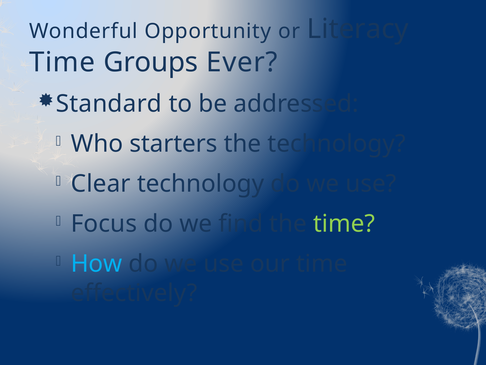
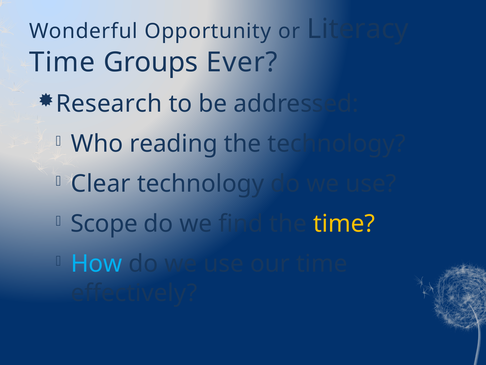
Standard: Standard -> Research (109, 104)
starters: starters -> reading (174, 144)
Focus: Focus -> Scope (104, 224)
time colour: light green -> yellow (344, 224)
